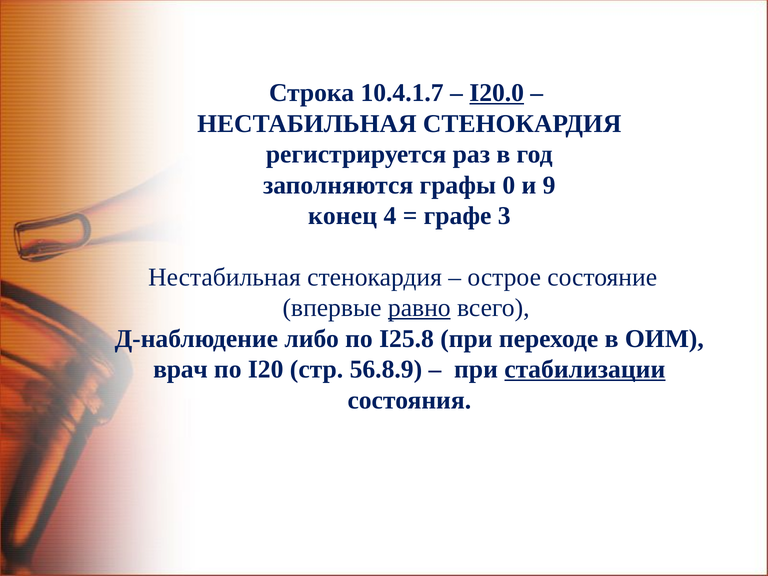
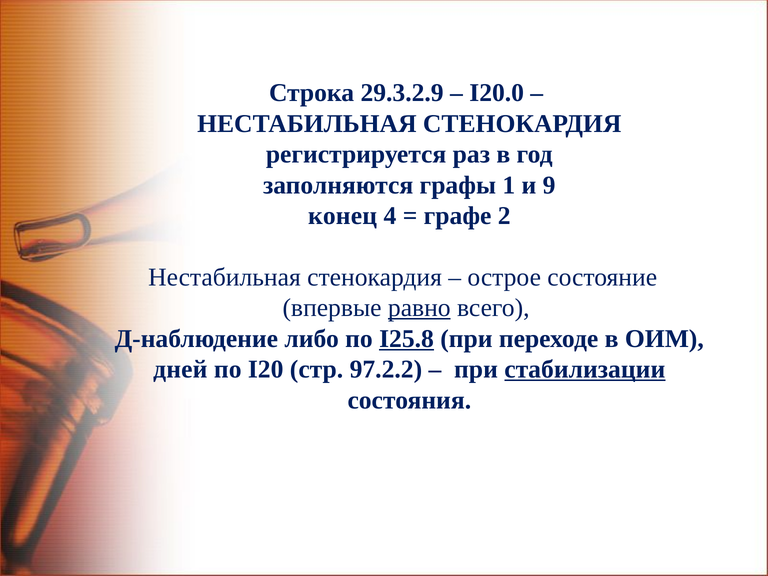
10.4.1.7: 10.4.1.7 -> 29.3.2.9 (402, 93)
I20.0 underline: present -> none (497, 93)
0: 0 -> 1 (509, 185)
3: 3 -> 2 (504, 216)
I25.8 underline: none -> present (407, 339)
врач: врач -> дней (180, 369)
56.8.9: 56.8.9 -> 97.2.2 (386, 369)
